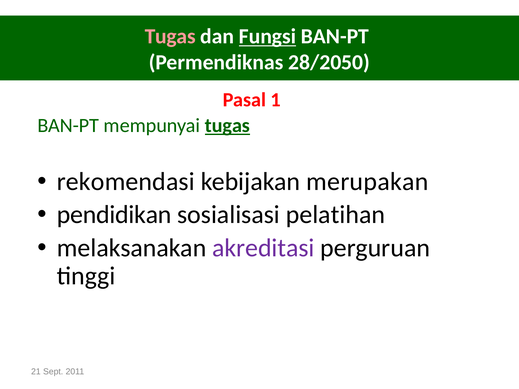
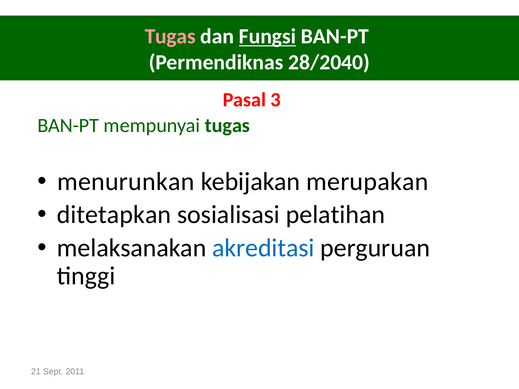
28/2050: 28/2050 -> 28/2040 (329, 63)
1: 1 -> 3 (276, 100)
tugas underline: present -> none (227, 126)
rekomendasi: rekomendasi -> menurunkan (126, 182)
pendidikan: pendidikan -> ditetapkan (114, 215)
akreditasi colour: purple -> blue (263, 248)
